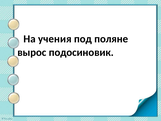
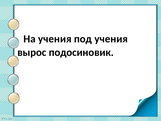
под поляне: поляне -> учения (111, 39)
